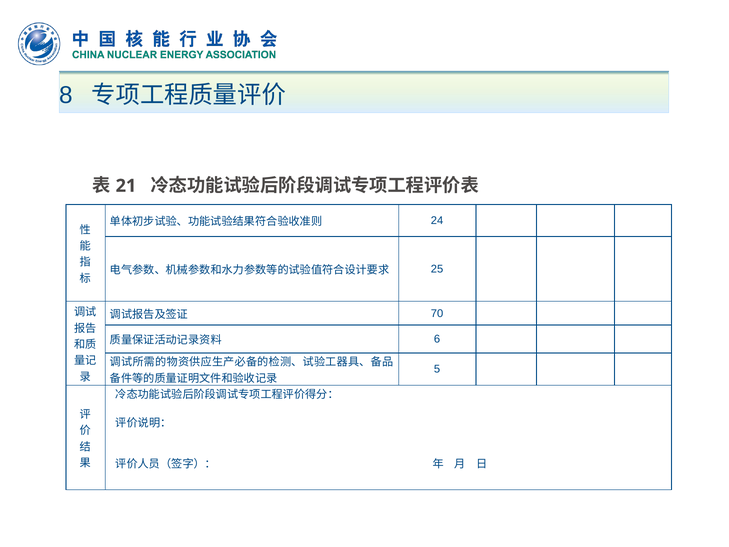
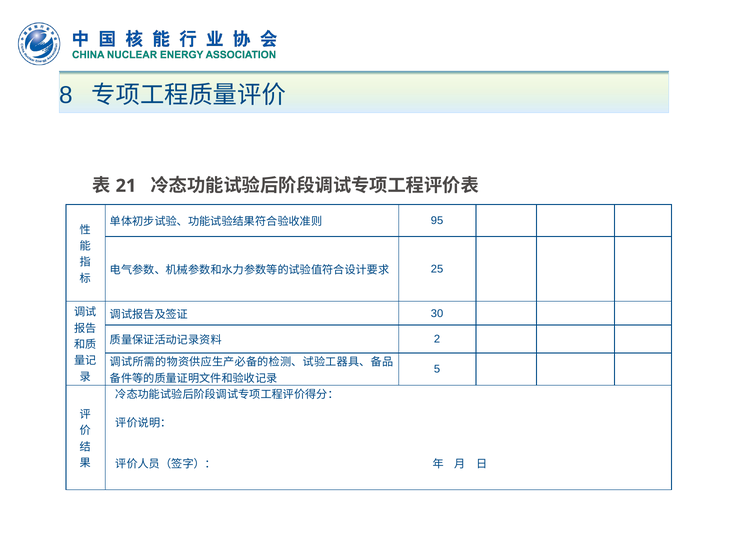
24: 24 -> 95 (437, 221)
70: 70 -> 30 (437, 313)
6: 6 -> 2 (437, 339)
